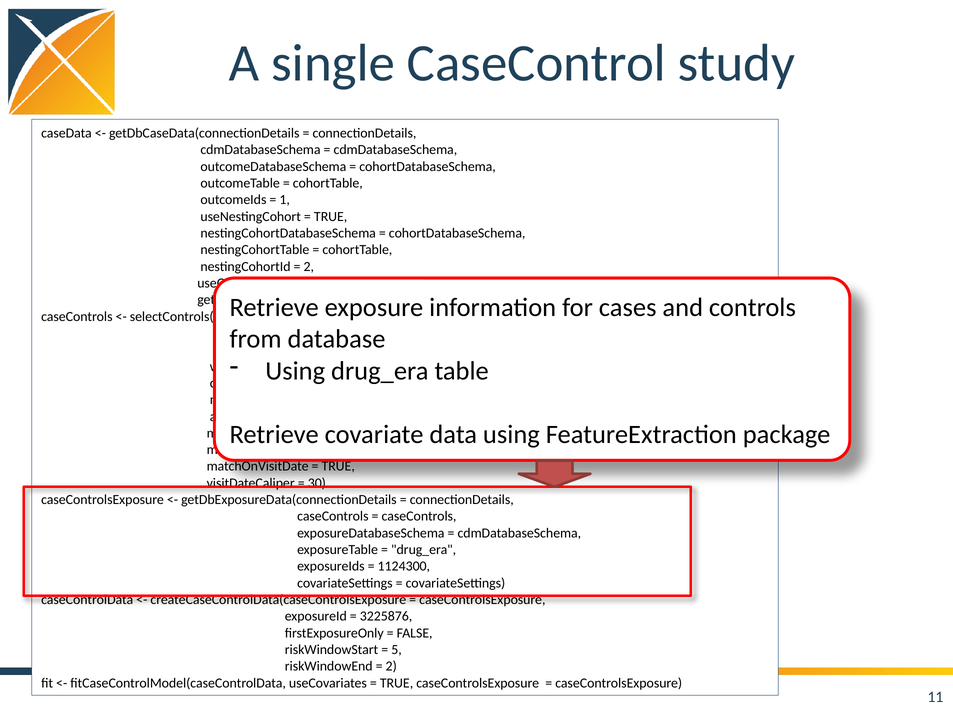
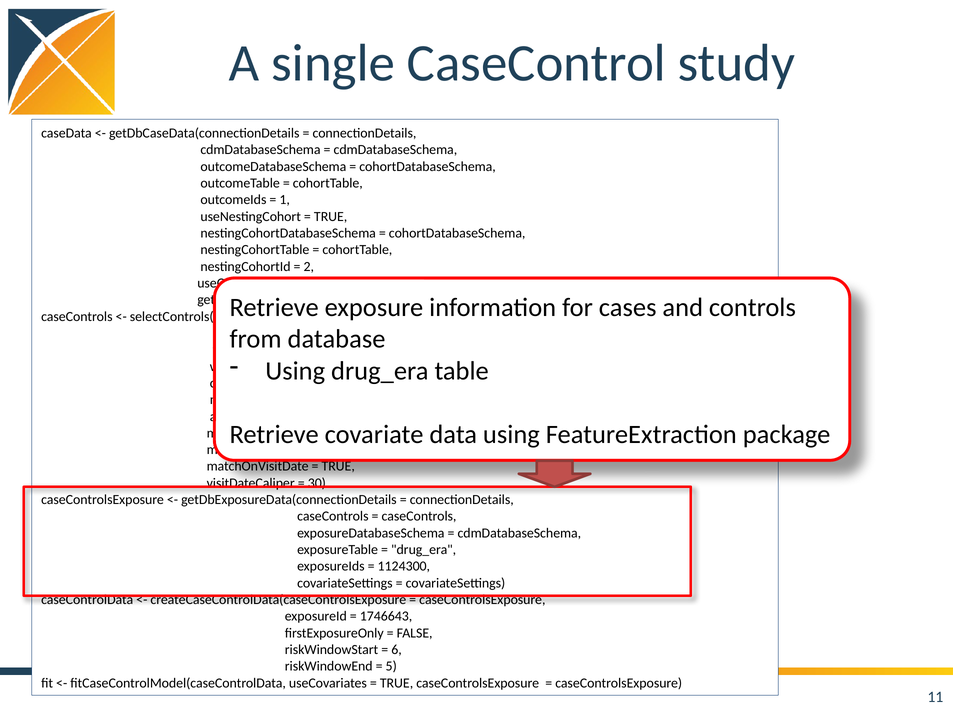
3225876: 3225876 -> 1746643 (386, 616)
5: 5 -> 6 (397, 649)
2: 2 -> 5 (391, 666)
